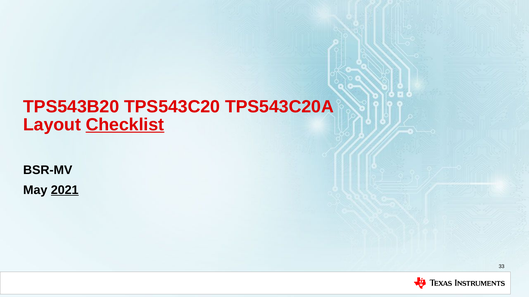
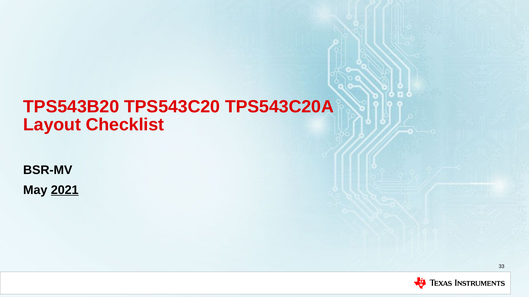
Checklist underline: present -> none (125, 125)
